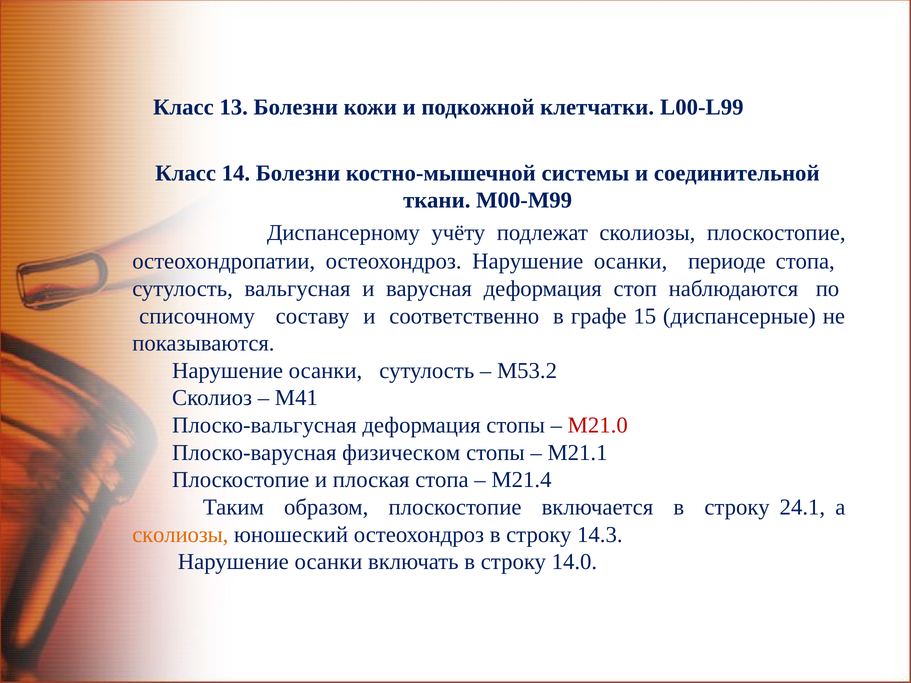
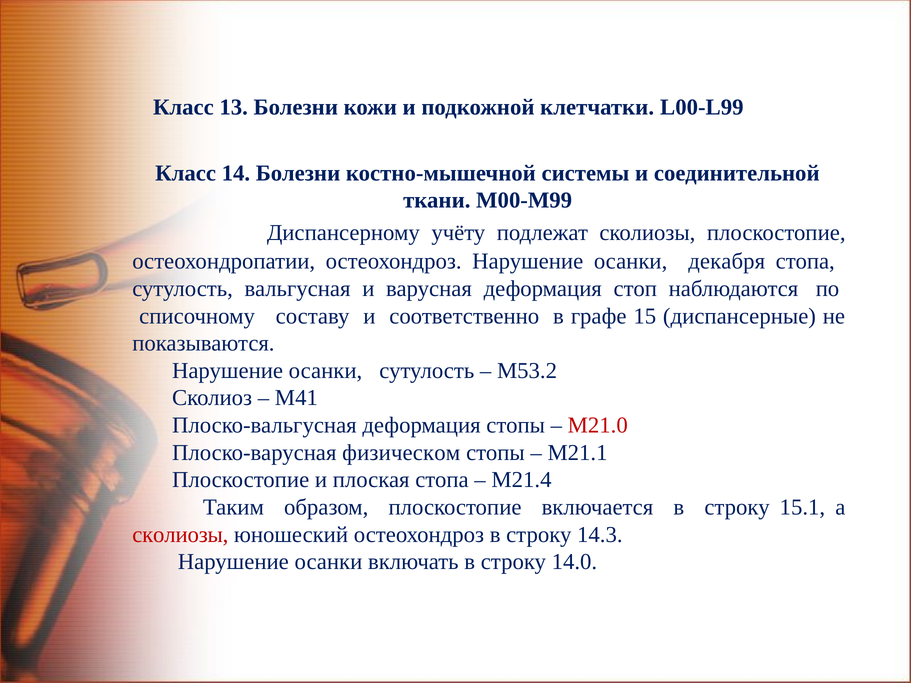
периоде: периоде -> декабря (727, 261)
24.1: 24.1 -> 15.1 (802, 507)
сколиозы colour: orange -> red (180, 535)
